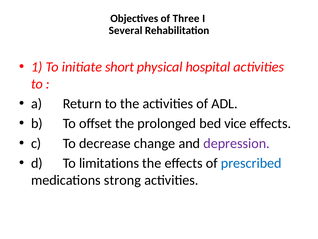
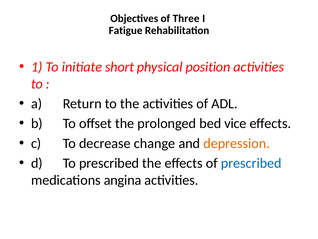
Several: Several -> Fatigue (126, 30)
hospital: hospital -> position (208, 67)
depression colour: purple -> orange (237, 143)
To limitations: limitations -> prescribed (109, 163)
strong: strong -> angina (123, 180)
